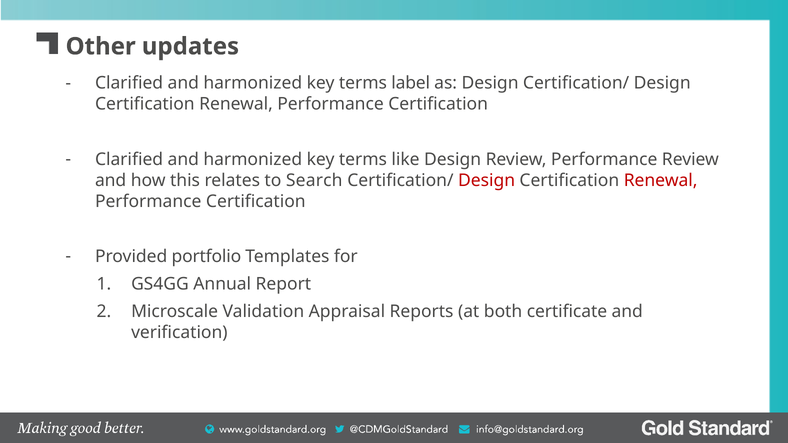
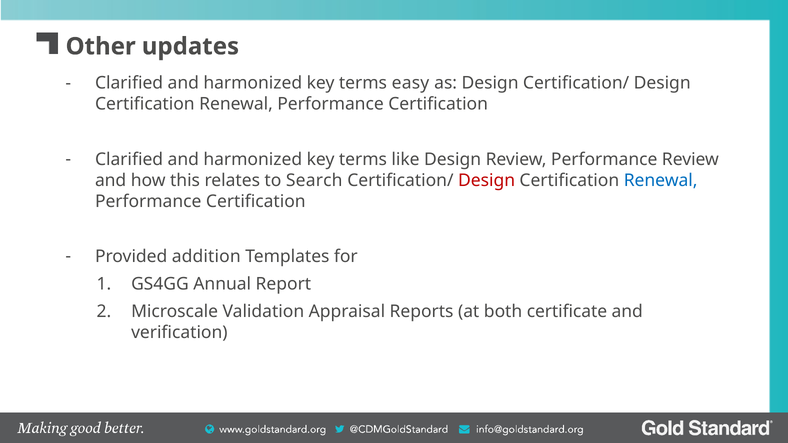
label: label -> easy (411, 83)
Renewal colour: red -> blue (661, 180)
portfolio: portfolio -> addition (206, 257)
